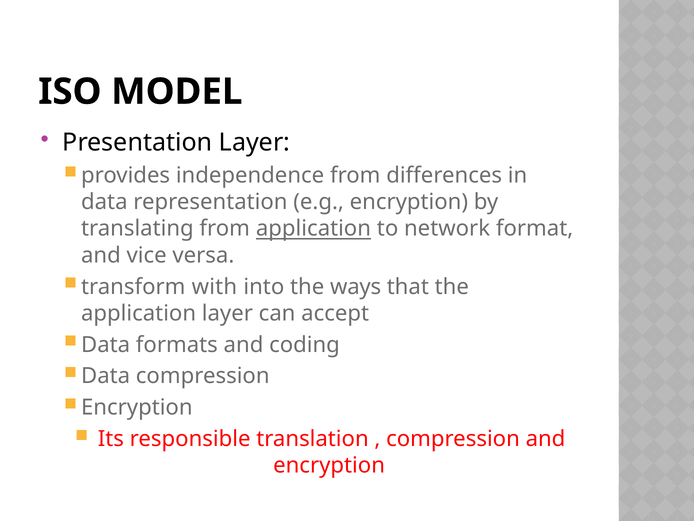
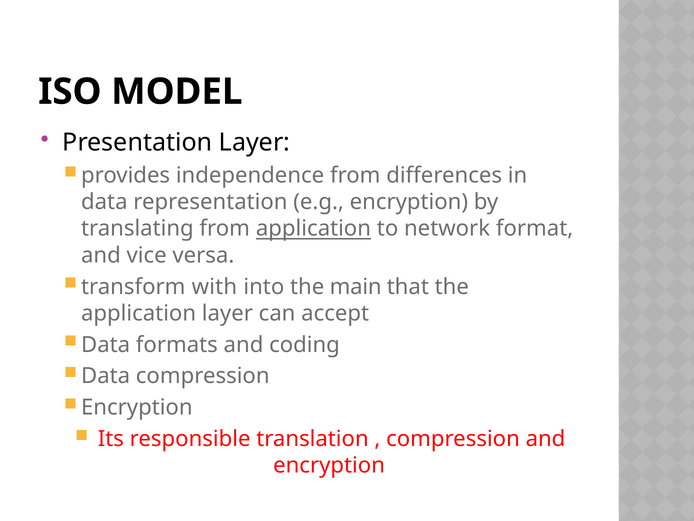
ways: ways -> main (356, 286)
